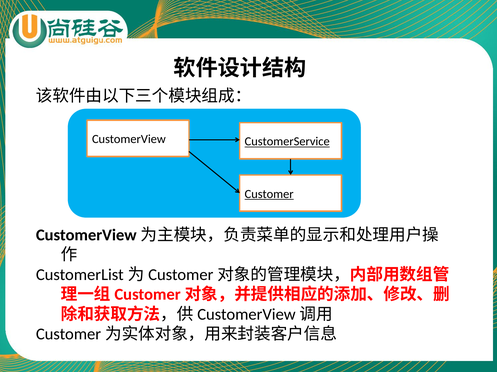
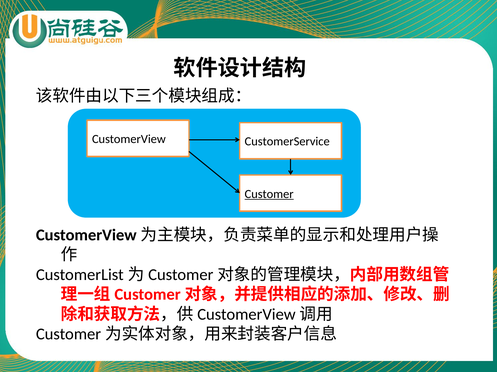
CustomerService underline: present -> none (287, 142)
